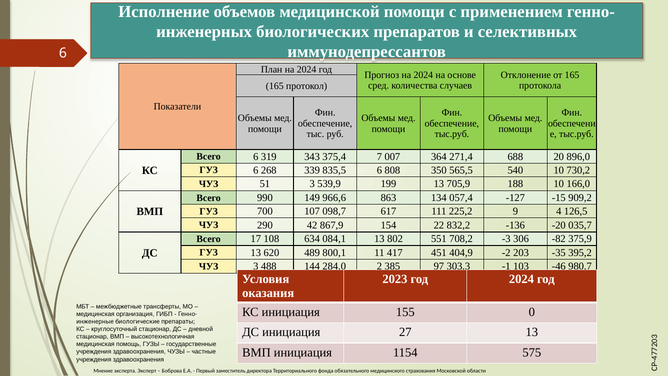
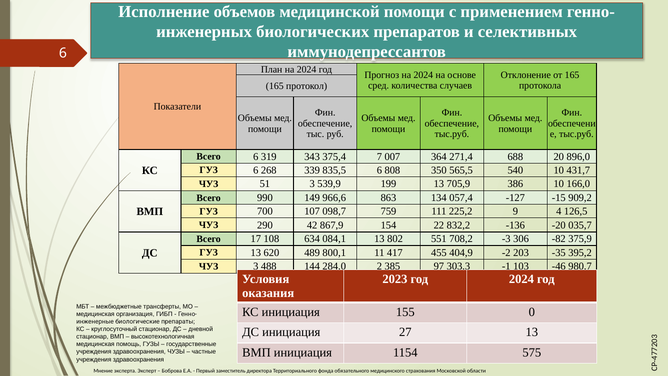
730,2: 730,2 -> 431,7 (578, 170)
188: 188 -> 386 (515, 184)
617: 617 -> 759 (389, 211)
451: 451 -> 455 (439, 252)
